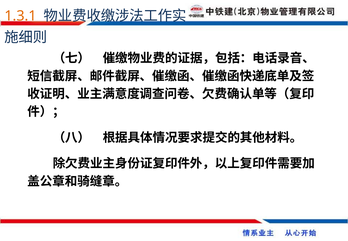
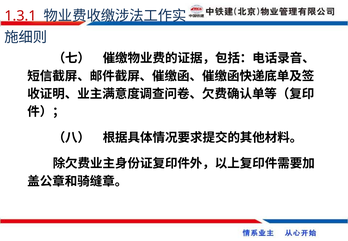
1.3.1 colour: orange -> red (20, 16)
